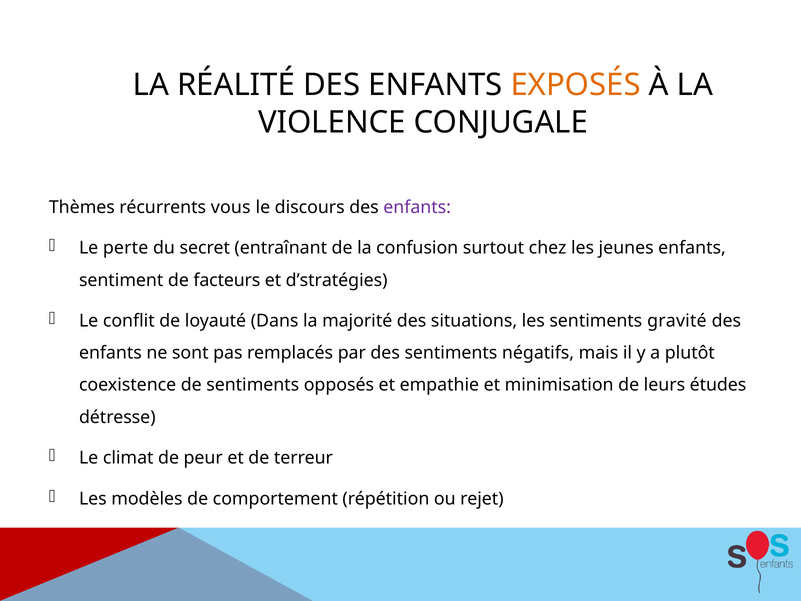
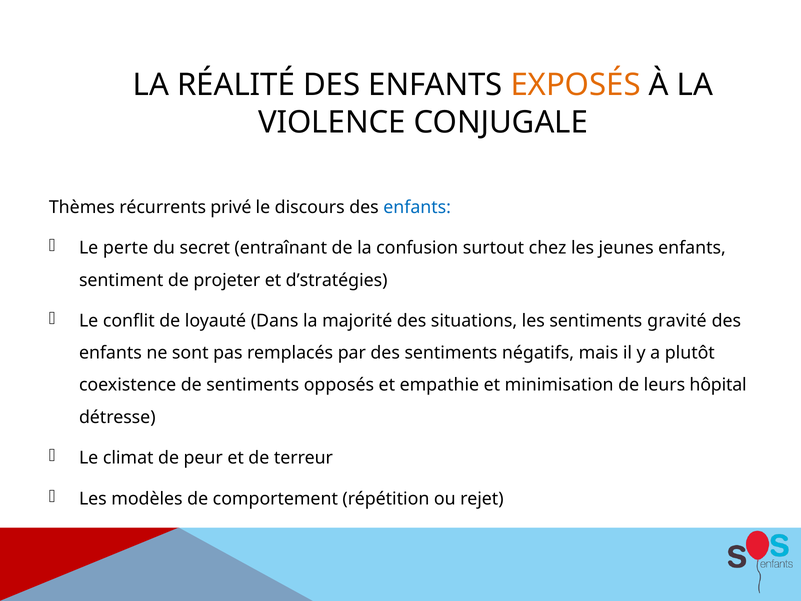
vous: vous -> privé (231, 207)
enfants colour: purple -> blue (417, 207)
facteurs: facteurs -> projeter (227, 280)
études: études -> hôpital (718, 385)
